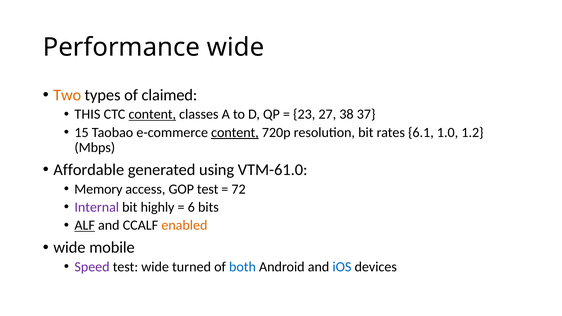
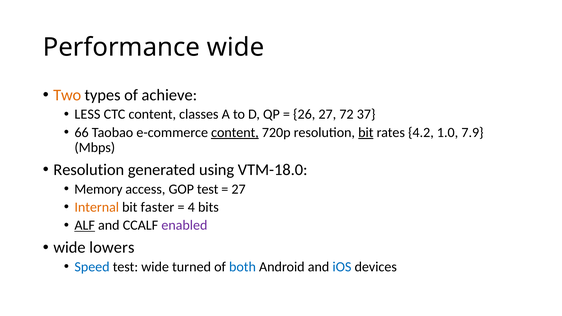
claimed: claimed -> achieve (169, 95)
THIS: THIS -> LESS (87, 114)
content underline: present -> none (152, 114)
23: 23 -> 26 (304, 114)
38: 38 -> 72 (346, 114)
15: 15 -> 66 (82, 132)
bit underline: none -> present (366, 132)
6.1: 6.1 -> 4.2 (421, 132)
1.2: 1.2 -> 7.9 (472, 132)
Affordable: Affordable -> Resolution (89, 170)
VTM-61.0: VTM-61.0 -> VTM-18.0 (273, 170)
72: 72 -> 27 (239, 189)
Internal colour: purple -> orange (97, 207)
highly: highly -> faster (157, 207)
6: 6 -> 4 (191, 207)
enabled colour: orange -> purple (184, 225)
mobile: mobile -> lowers (112, 248)
Speed colour: purple -> blue (92, 267)
